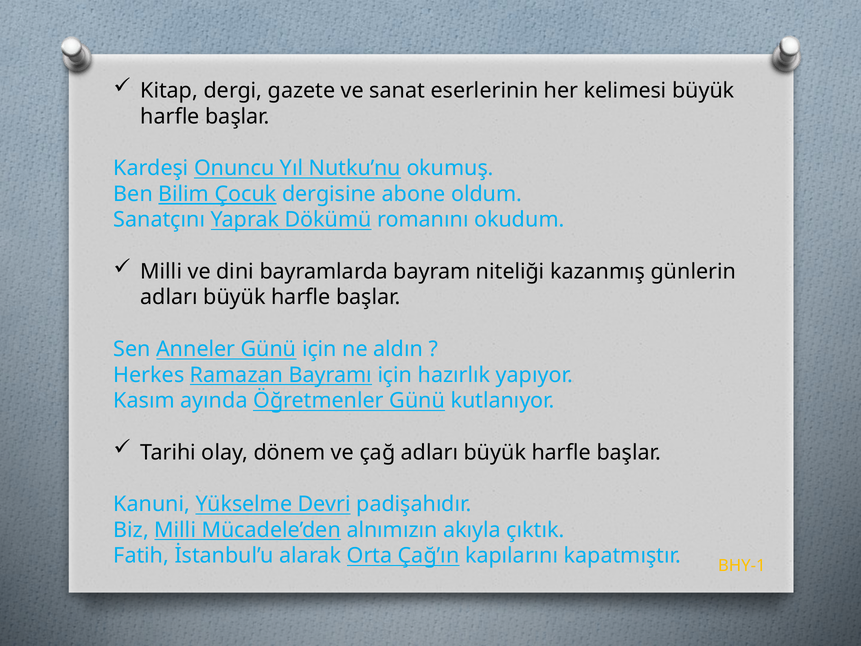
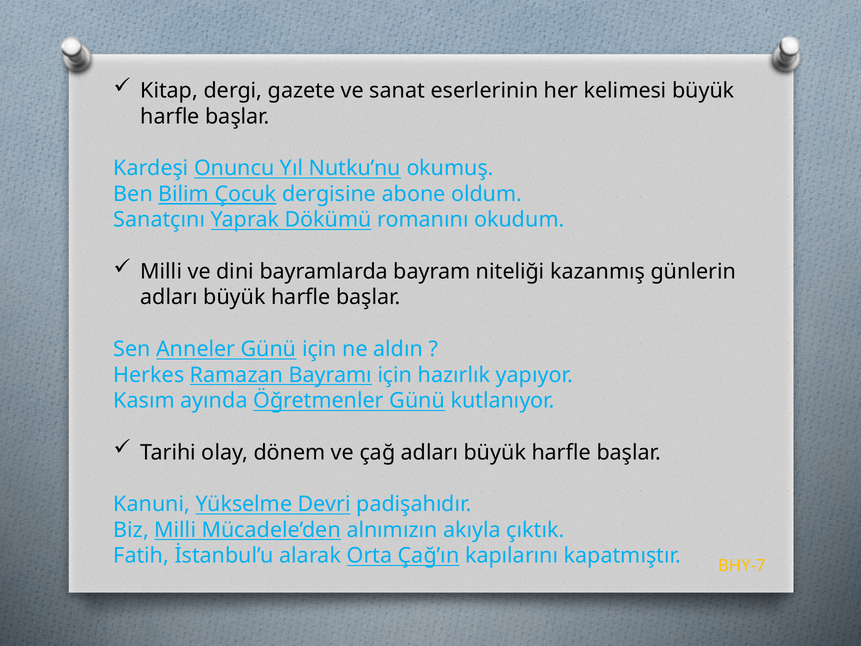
BHY-1: BHY-1 -> BHY-7 (742, 565)
